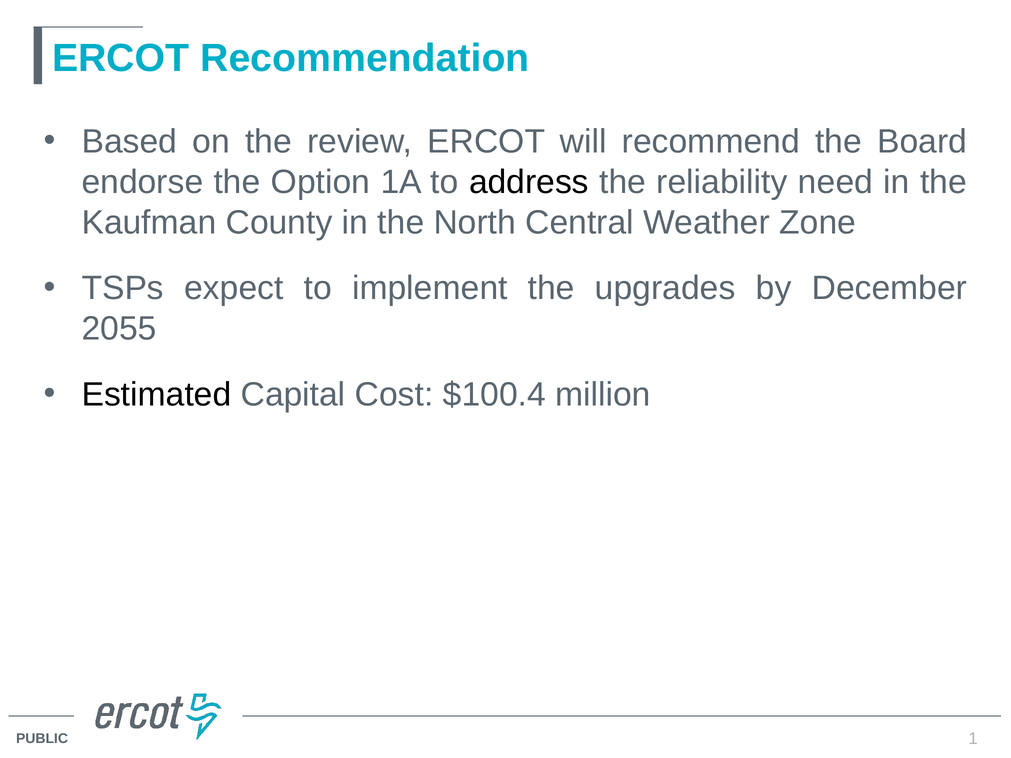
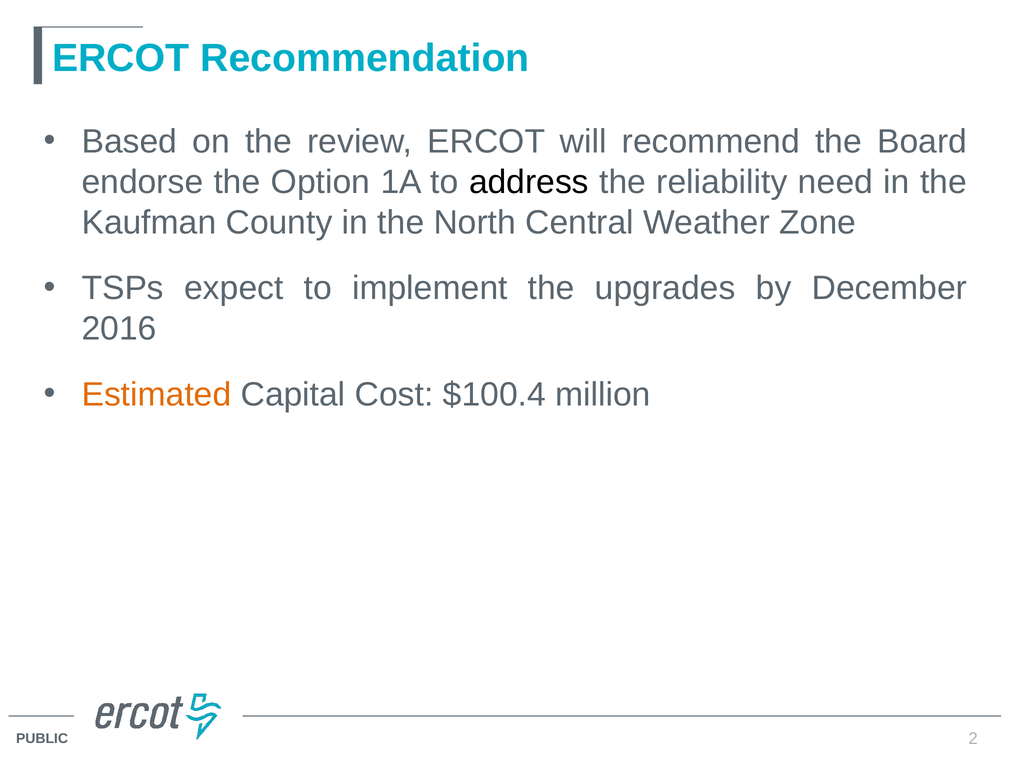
2055: 2055 -> 2016 (119, 329)
Estimated colour: black -> orange (157, 395)
1: 1 -> 2 (973, 739)
